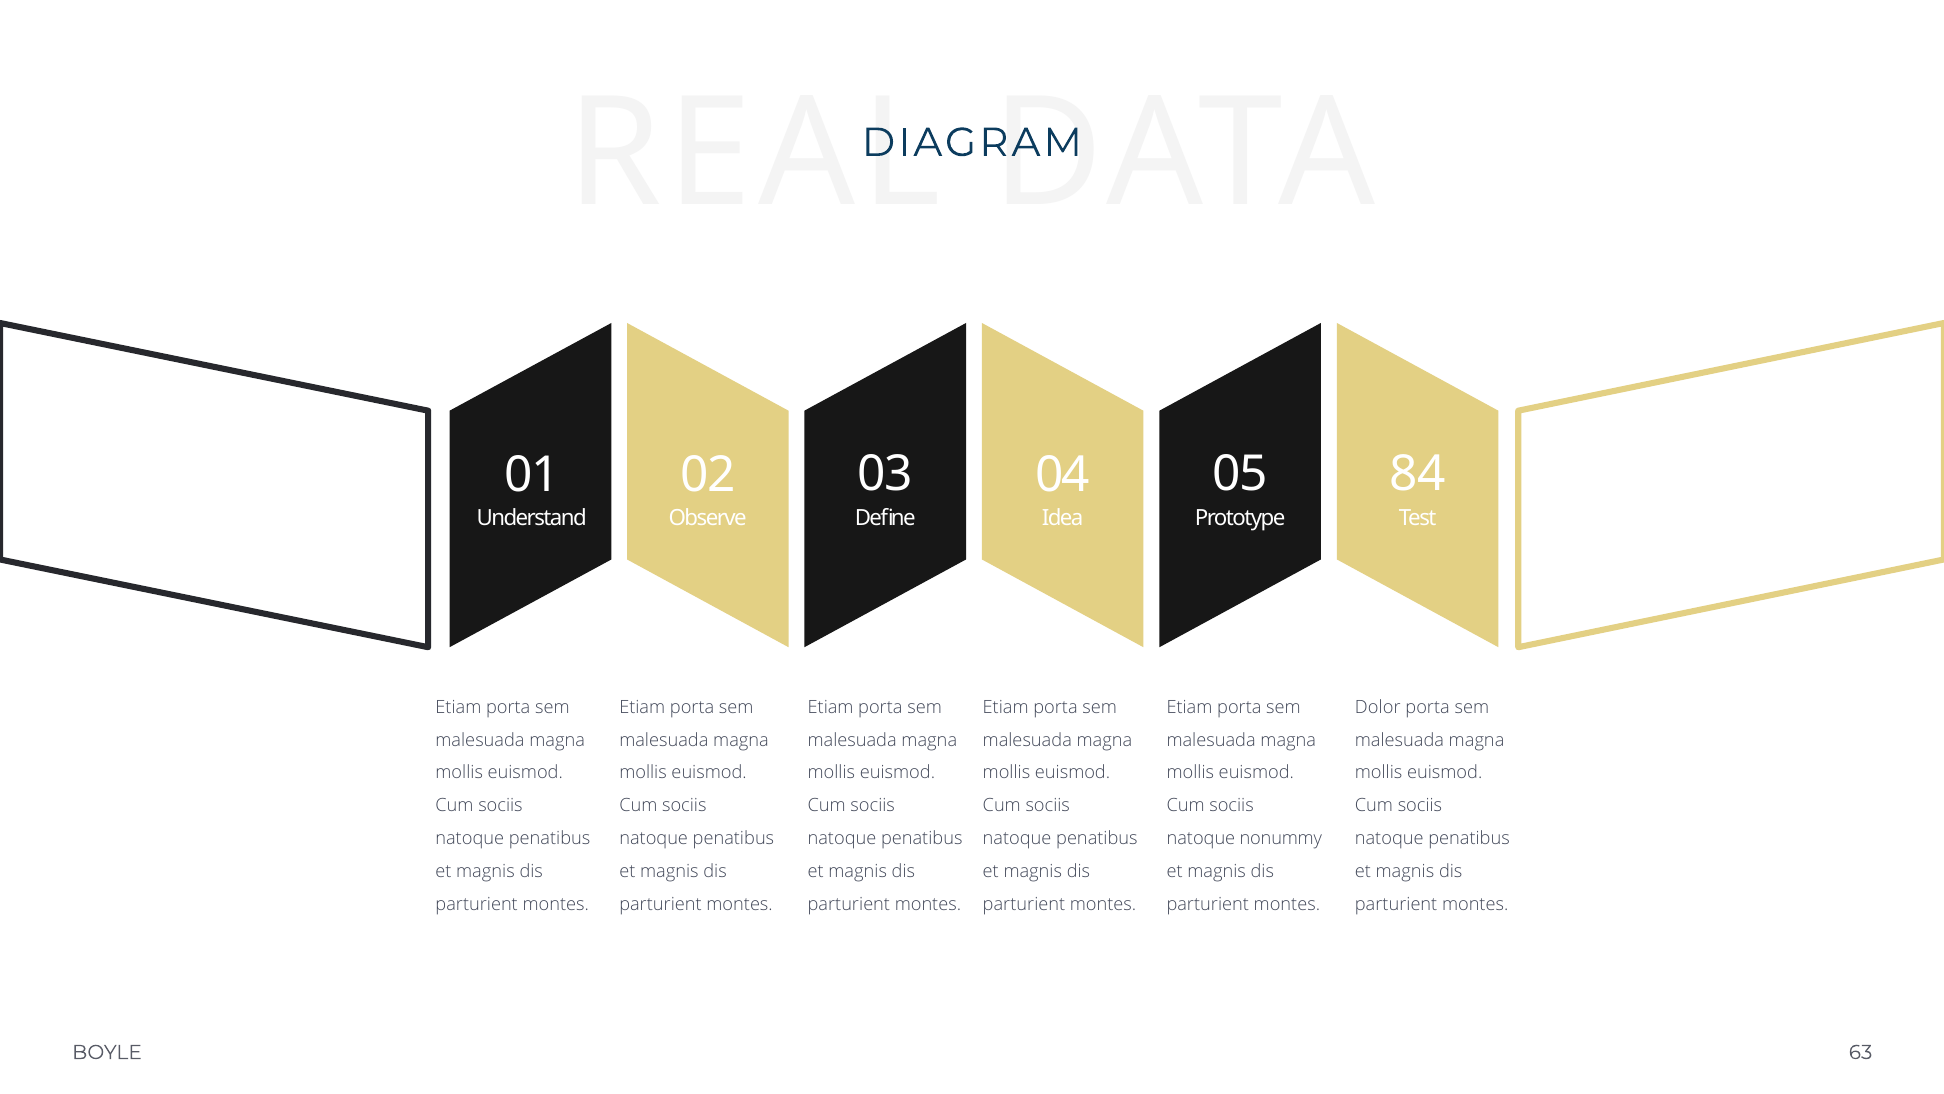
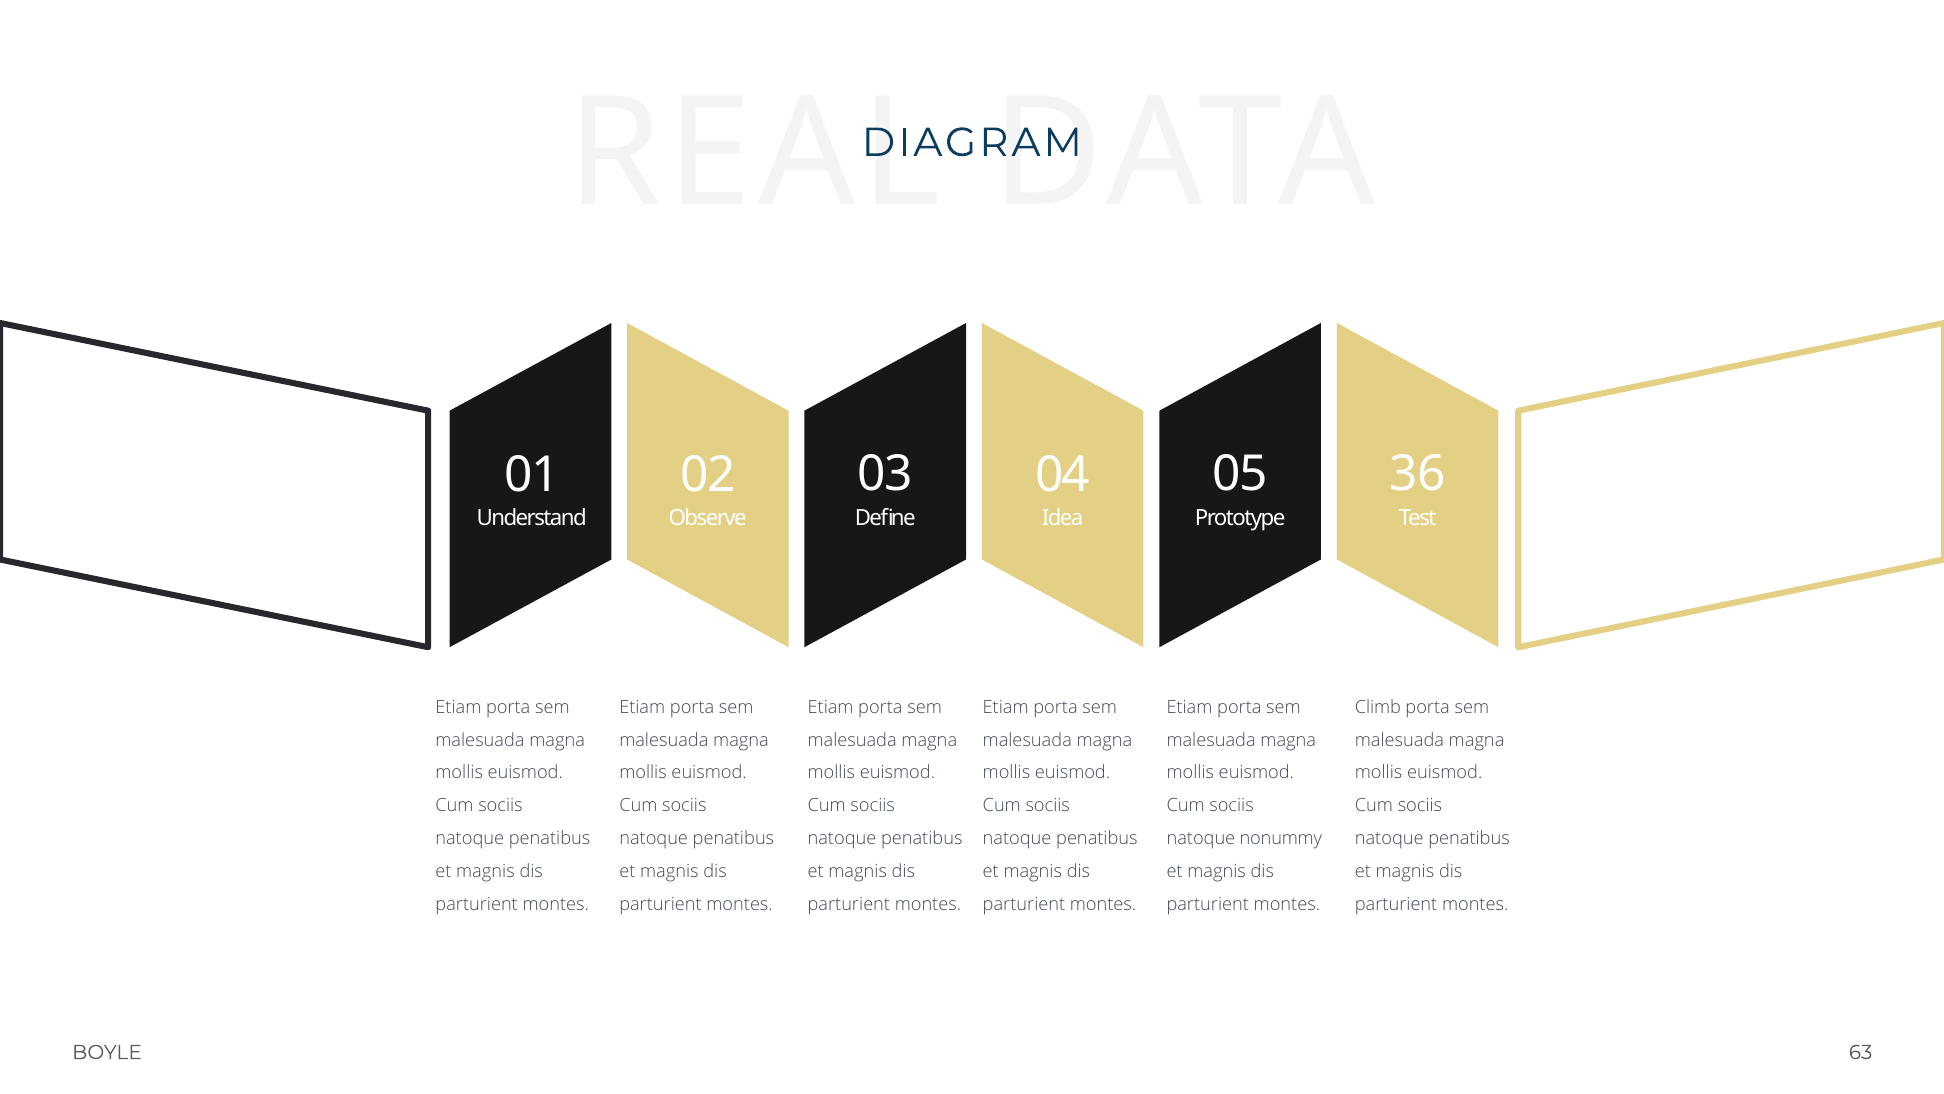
84: 84 -> 36 (1418, 474)
Dolor: Dolor -> Climb (1378, 707)
